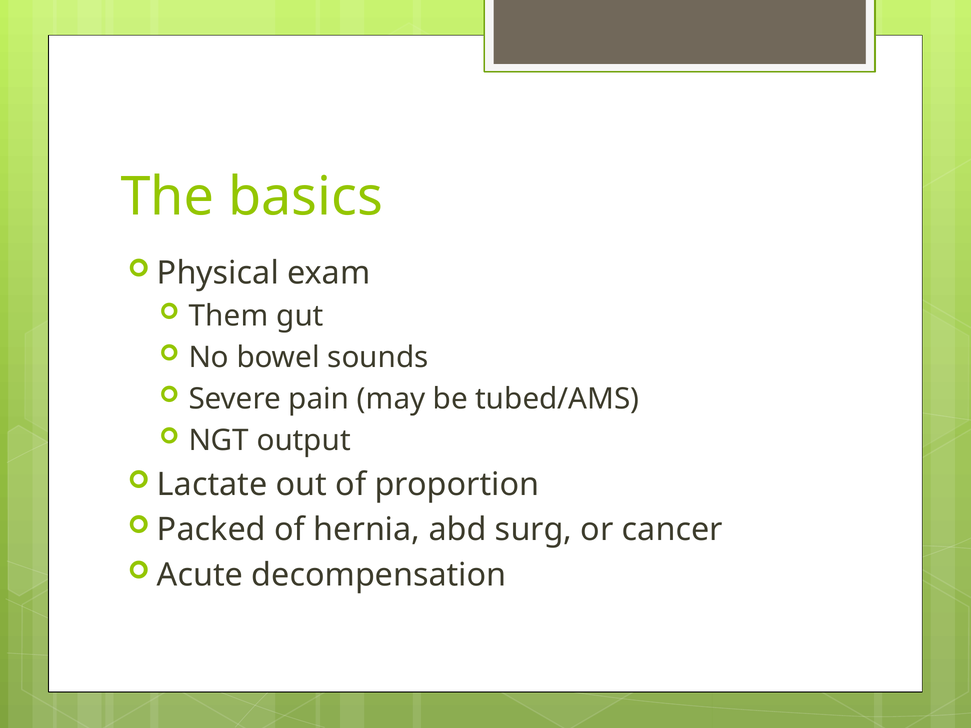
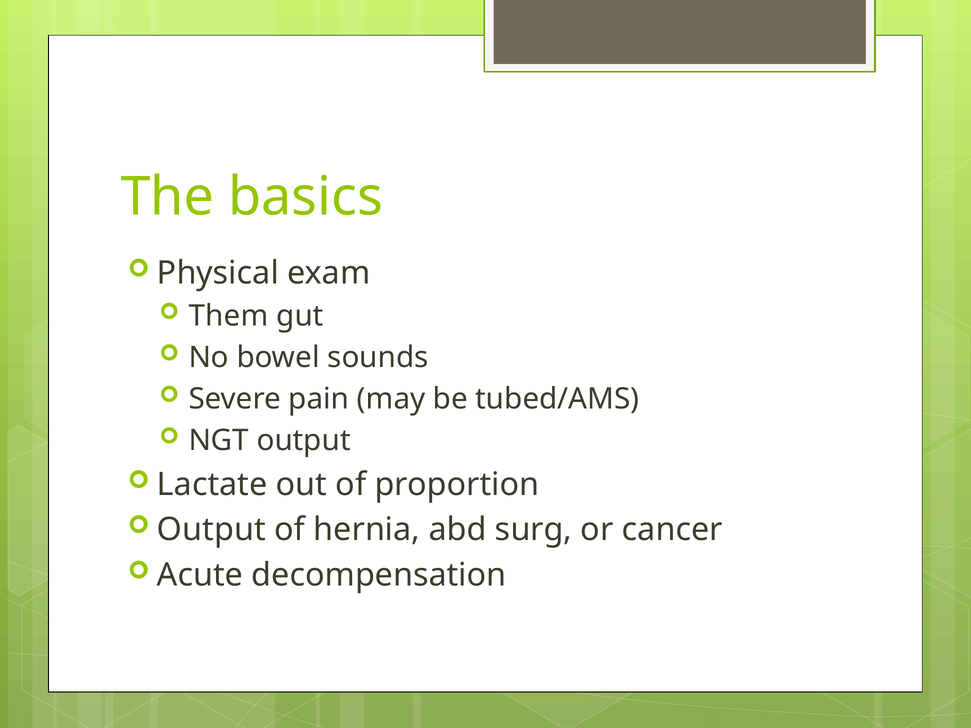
Packed: Packed -> Output (211, 530)
